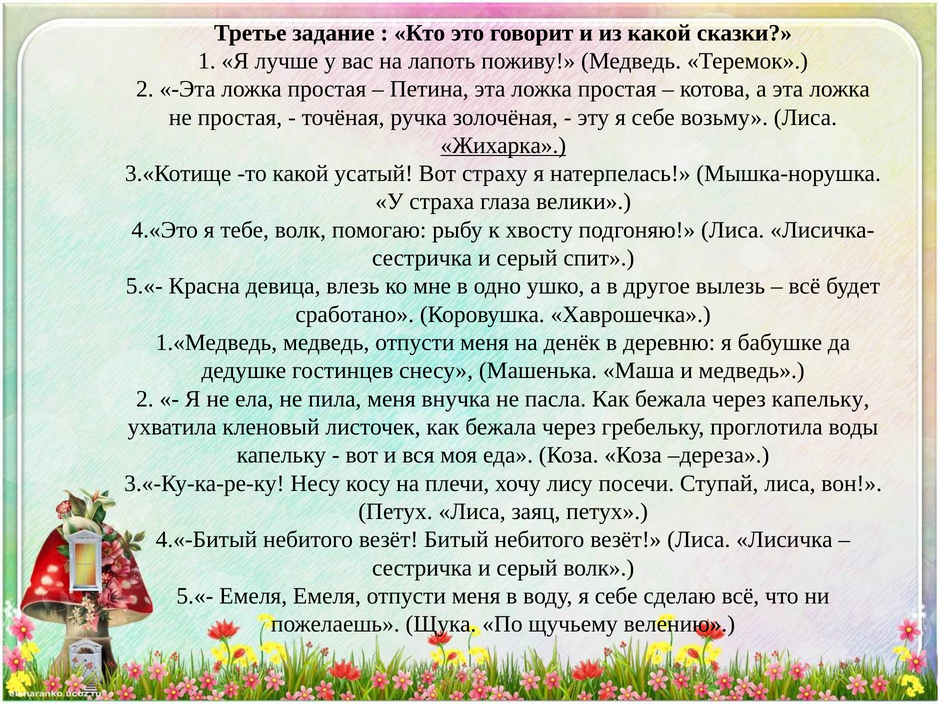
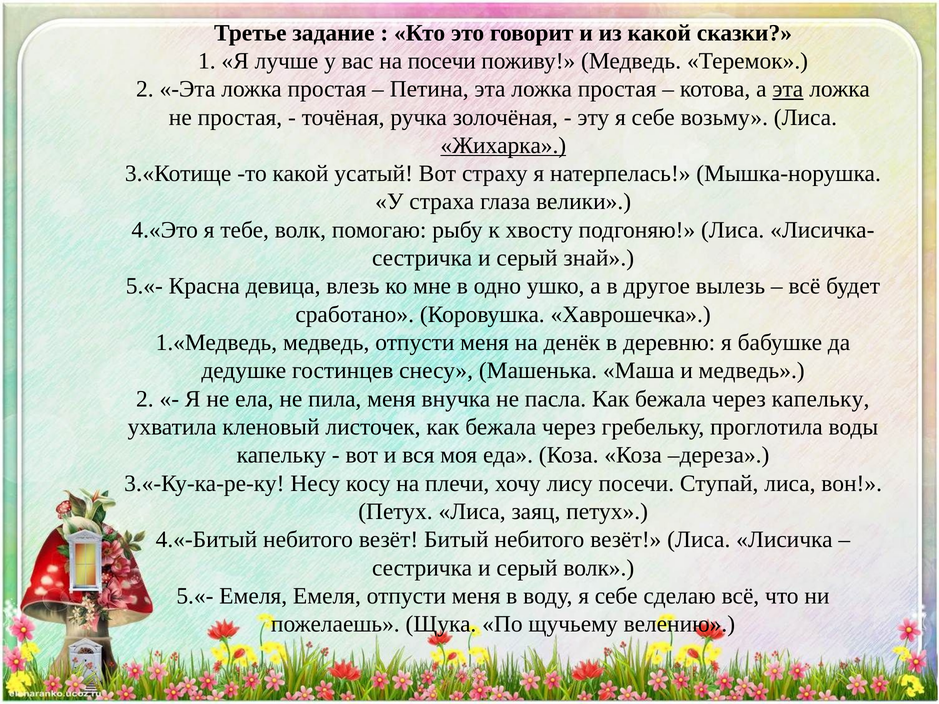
на лапоть: лапоть -> посечи (442, 61)
эта underline: none -> present (788, 89)
спит: спит -> знай (599, 258)
